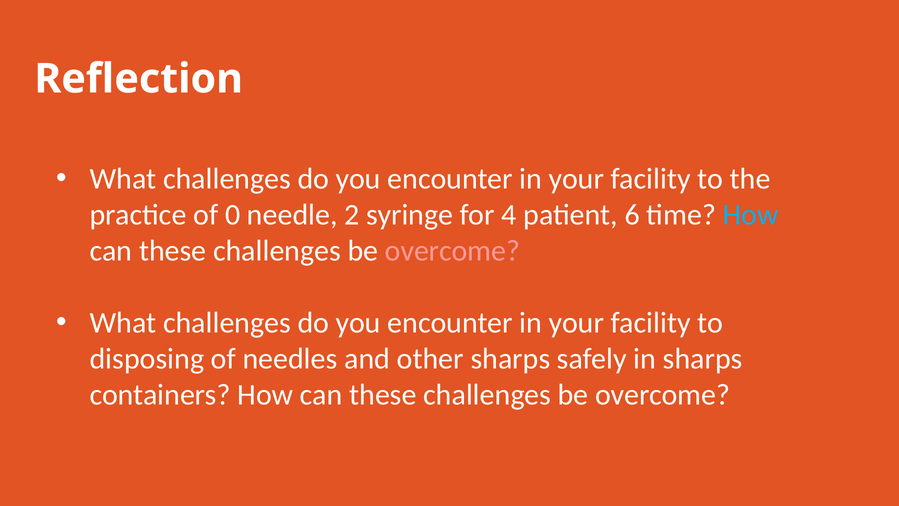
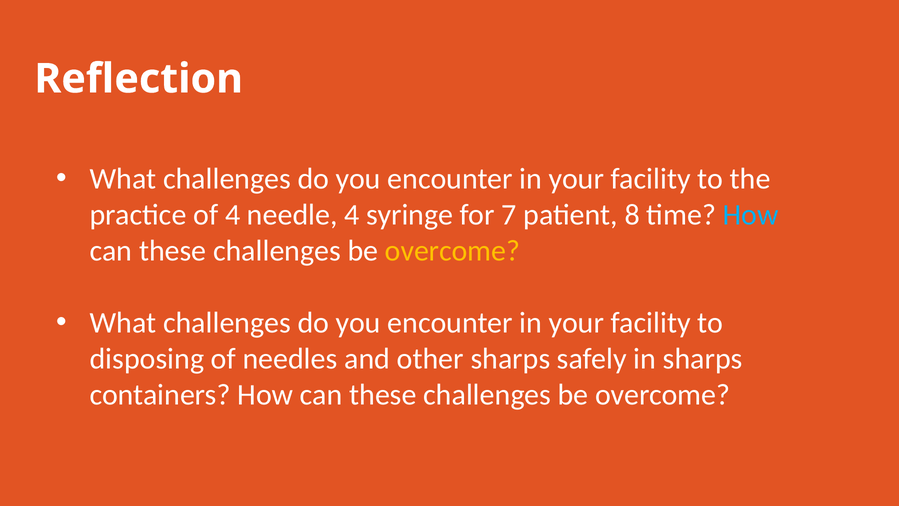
of 0: 0 -> 4 (233, 215)
needle 2: 2 -> 4 (352, 215)
4: 4 -> 7 (509, 215)
6: 6 -> 8 (632, 215)
overcome colour: pink -> yellow (452, 251)
